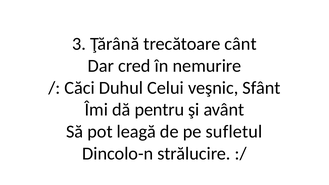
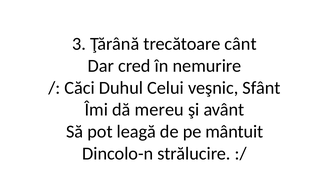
pentru: pentru -> mereu (159, 110)
sufletul: sufletul -> mântuit (234, 132)
